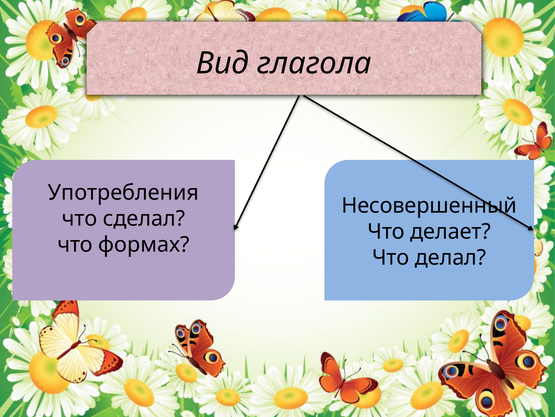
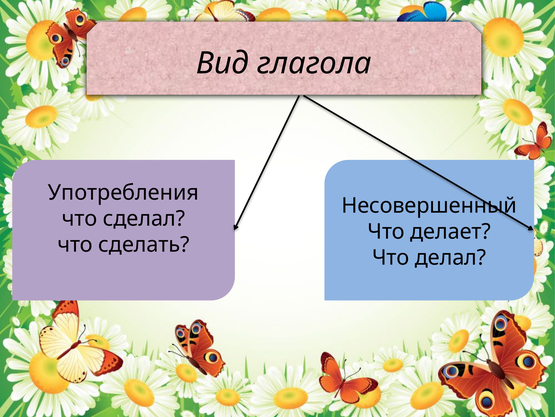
формах: формах -> сделать (144, 244)
